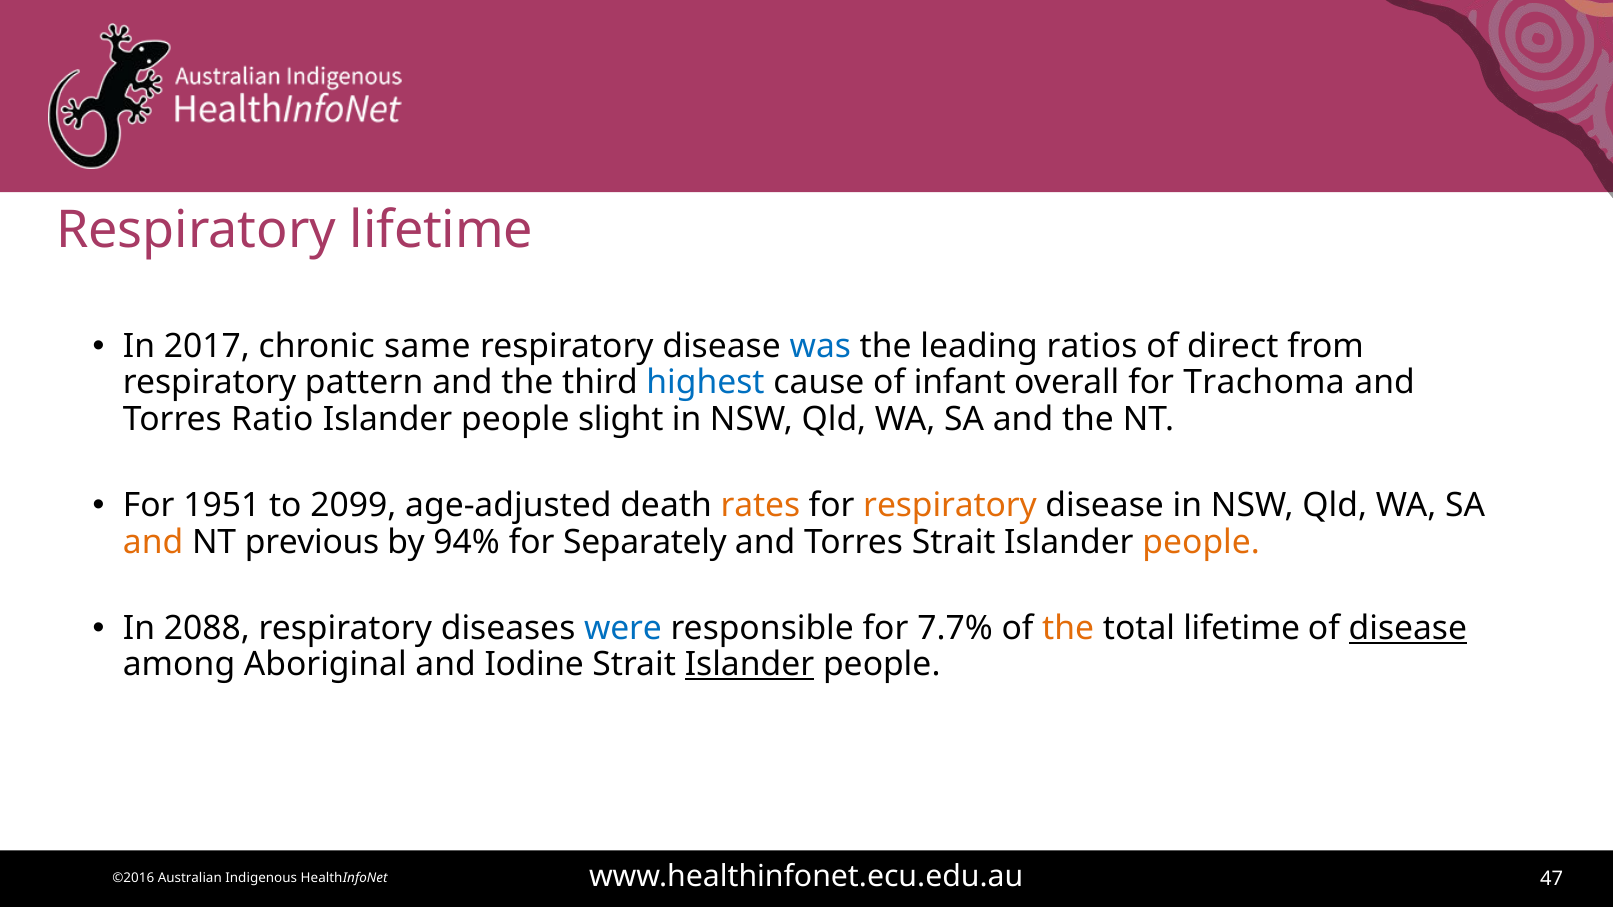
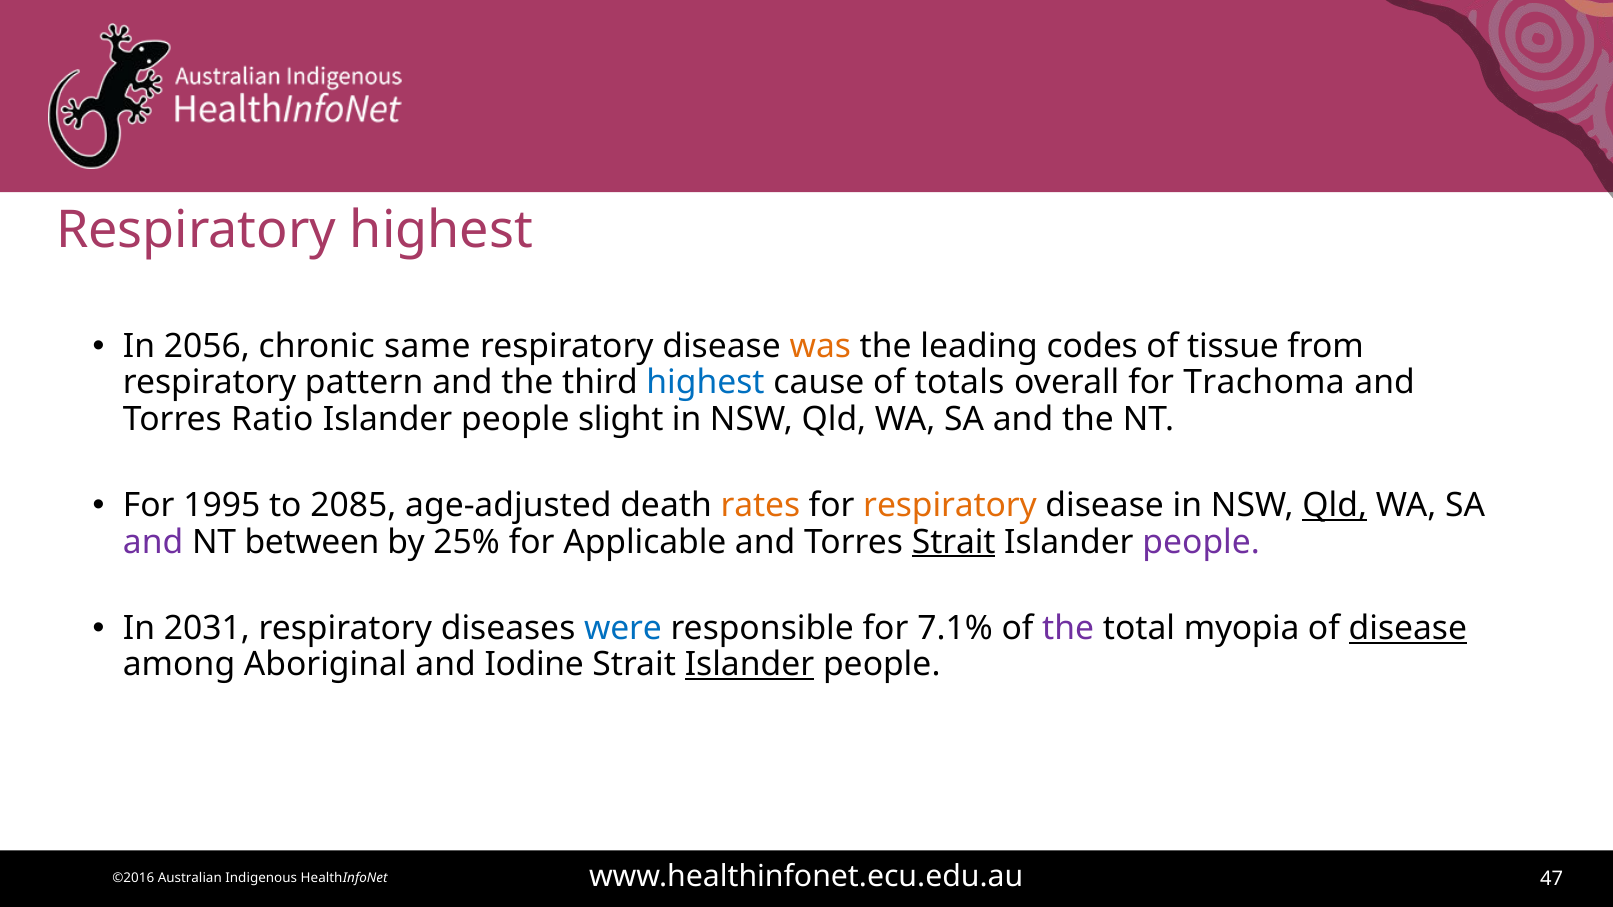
Respiratory lifetime: lifetime -> highest (441, 230)
2017: 2017 -> 2056 (207, 347)
was colour: blue -> orange (820, 347)
ratios: ratios -> codes (1092, 347)
direct: direct -> tissue (1233, 347)
infant: infant -> totals (960, 383)
1951: 1951 -> 1995 (222, 506)
2099: 2099 -> 2085 (353, 506)
Qld underline: none -> present (1335, 506)
and colour: orange -> purple (153, 542)
previous: previous -> between (312, 542)
94%: 94% -> 25% (467, 542)
Separately: Separately -> Applicable (645, 542)
Strait underline: none -> present (954, 542)
people colour: orange -> purple (1201, 542)
2088: 2088 -> 2031 (207, 629)
7.7%: 7.7% -> 7.1% (955, 629)
the colour: orange -> purple (1068, 629)
total lifetime: lifetime -> myopia (1242, 629)
